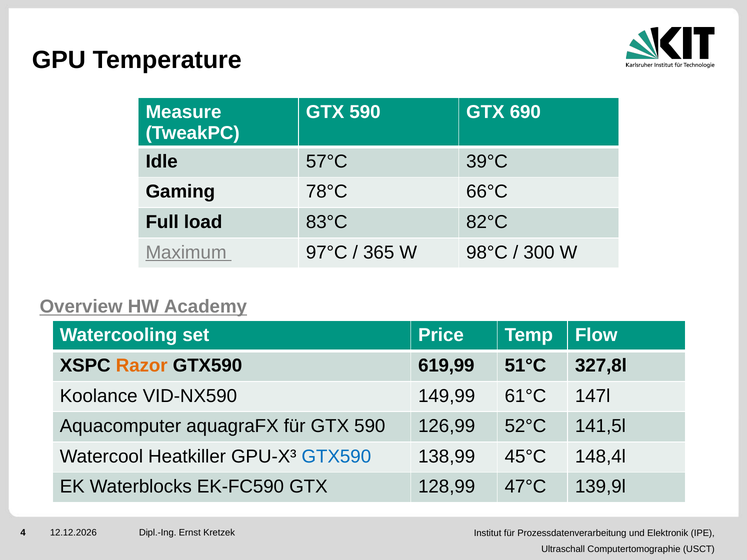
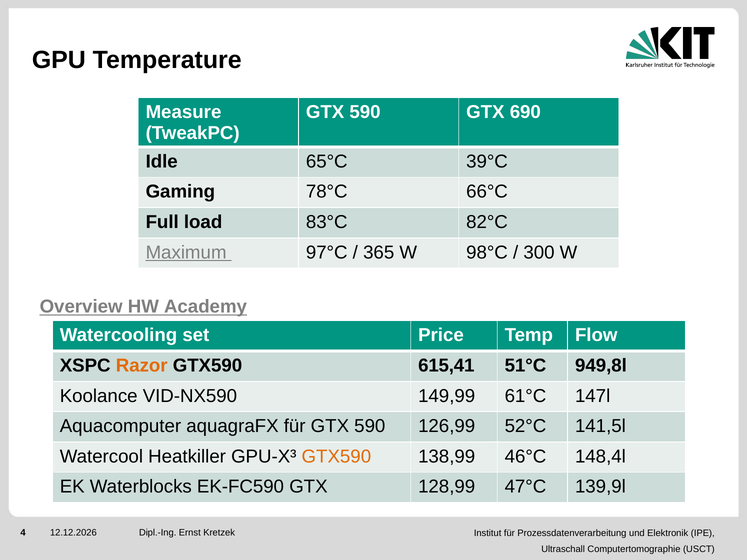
57°C: 57°C -> 65°C (327, 162)
619,99: 619,99 -> 615,41 (446, 366)
327,8l: 327,8l -> 949,8l (601, 366)
GTX590 colour: blue -> orange (336, 457)
45°C: 45°C -> 46°C (525, 457)
